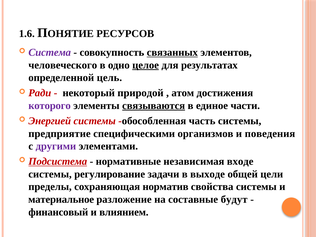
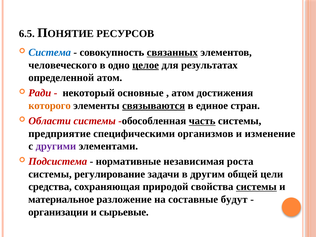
1.6: 1.6 -> 6.5 (27, 34)
Система colour: purple -> blue (50, 52)
определенной цель: цель -> атом (109, 78)
природой: природой -> основные (141, 93)
которого colour: purple -> orange (50, 106)
части: части -> стран (245, 106)
Энергией: Энергией -> Области (50, 121)
часть underline: none -> present (202, 121)
поведения: поведения -> изменение (270, 134)
Подсистема underline: present -> none (58, 161)
входе: входе -> роста (240, 161)
выходе: выходе -> другим (208, 174)
пределы: пределы -> средства (50, 187)
норматив: норматив -> природой (165, 187)
системы underline: none -> present (256, 187)
финансовый: финансовый -> организации (58, 212)
влиянием: влиянием -> сырьевые (124, 212)
